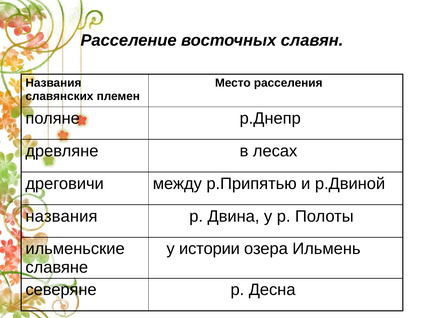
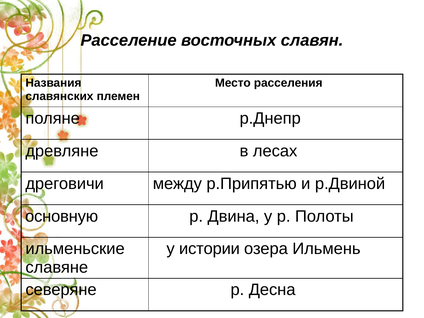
названия: названия -> основную (62, 216)
